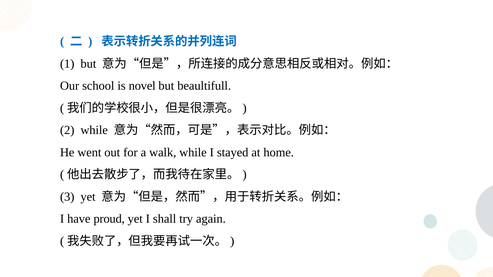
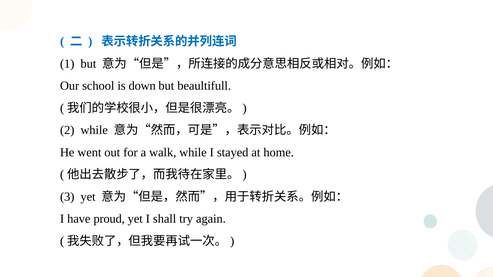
novel: novel -> down (142, 86)
